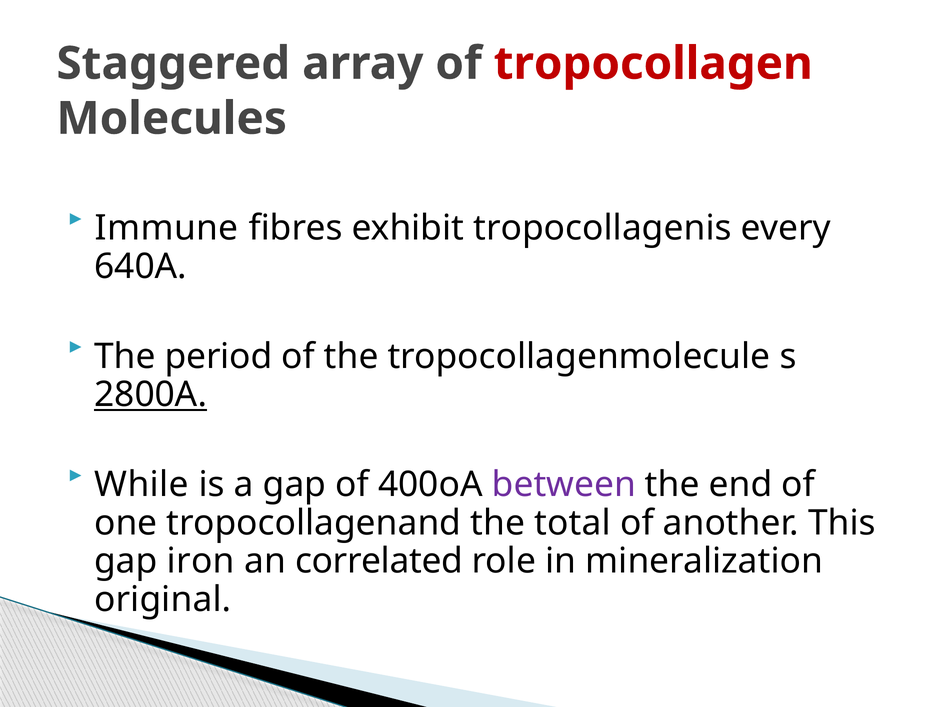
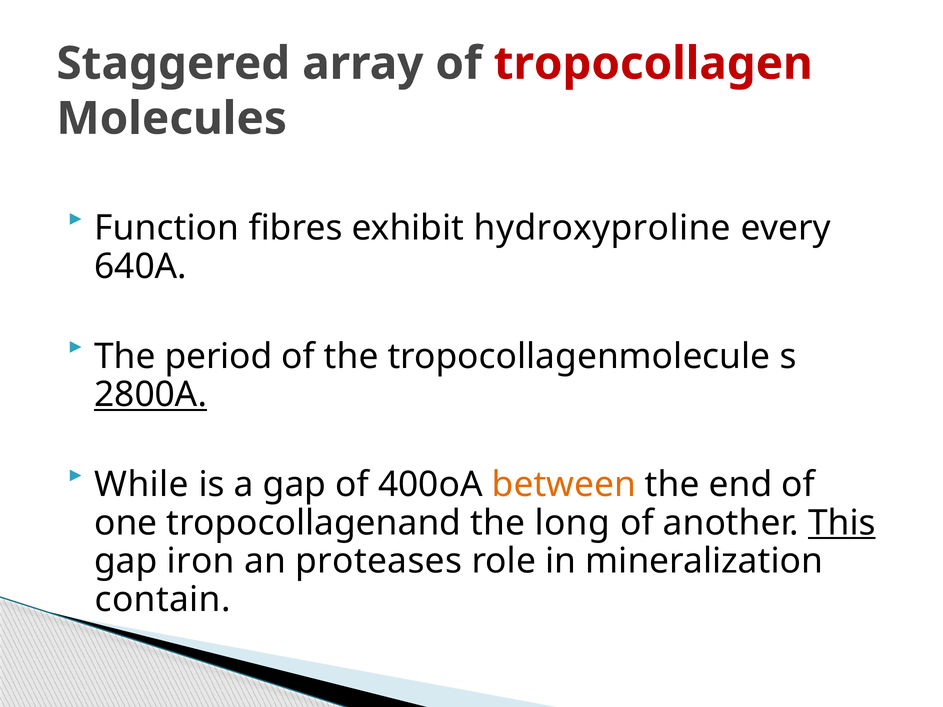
Immune: Immune -> Function (167, 228)
tropocollagenis: tropocollagenis -> hydroxyproline (602, 228)
between colour: purple -> orange (564, 485)
total: total -> long (572, 523)
This underline: none -> present (842, 523)
correlated: correlated -> proteases (379, 561)
original: original -> contain (163, 600)
